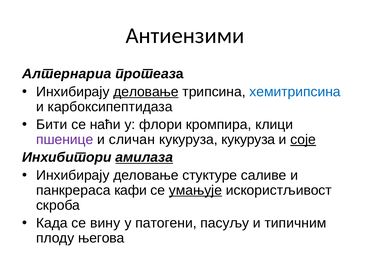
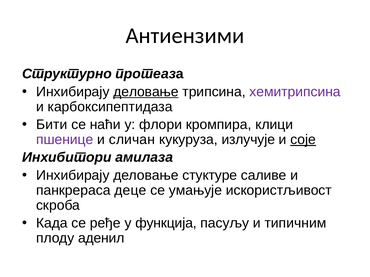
Алтернариа: Алтернариа -> Структурно (67, 74)
хемитрипсина colour: blue -> purple (295, 92)
кукуруза кукуруза: кукуруза -> излучује (248, 140)
амилаза underline: present -> none (144, 158)
кафи: кафи -> деце (130, 191)
умањује underline: present -> none (195, 191)
вину: вину -> ређе (105, 223)
патогени: патогени -> функција (166, 223)
његова: његова -> аденил (101, 238)
